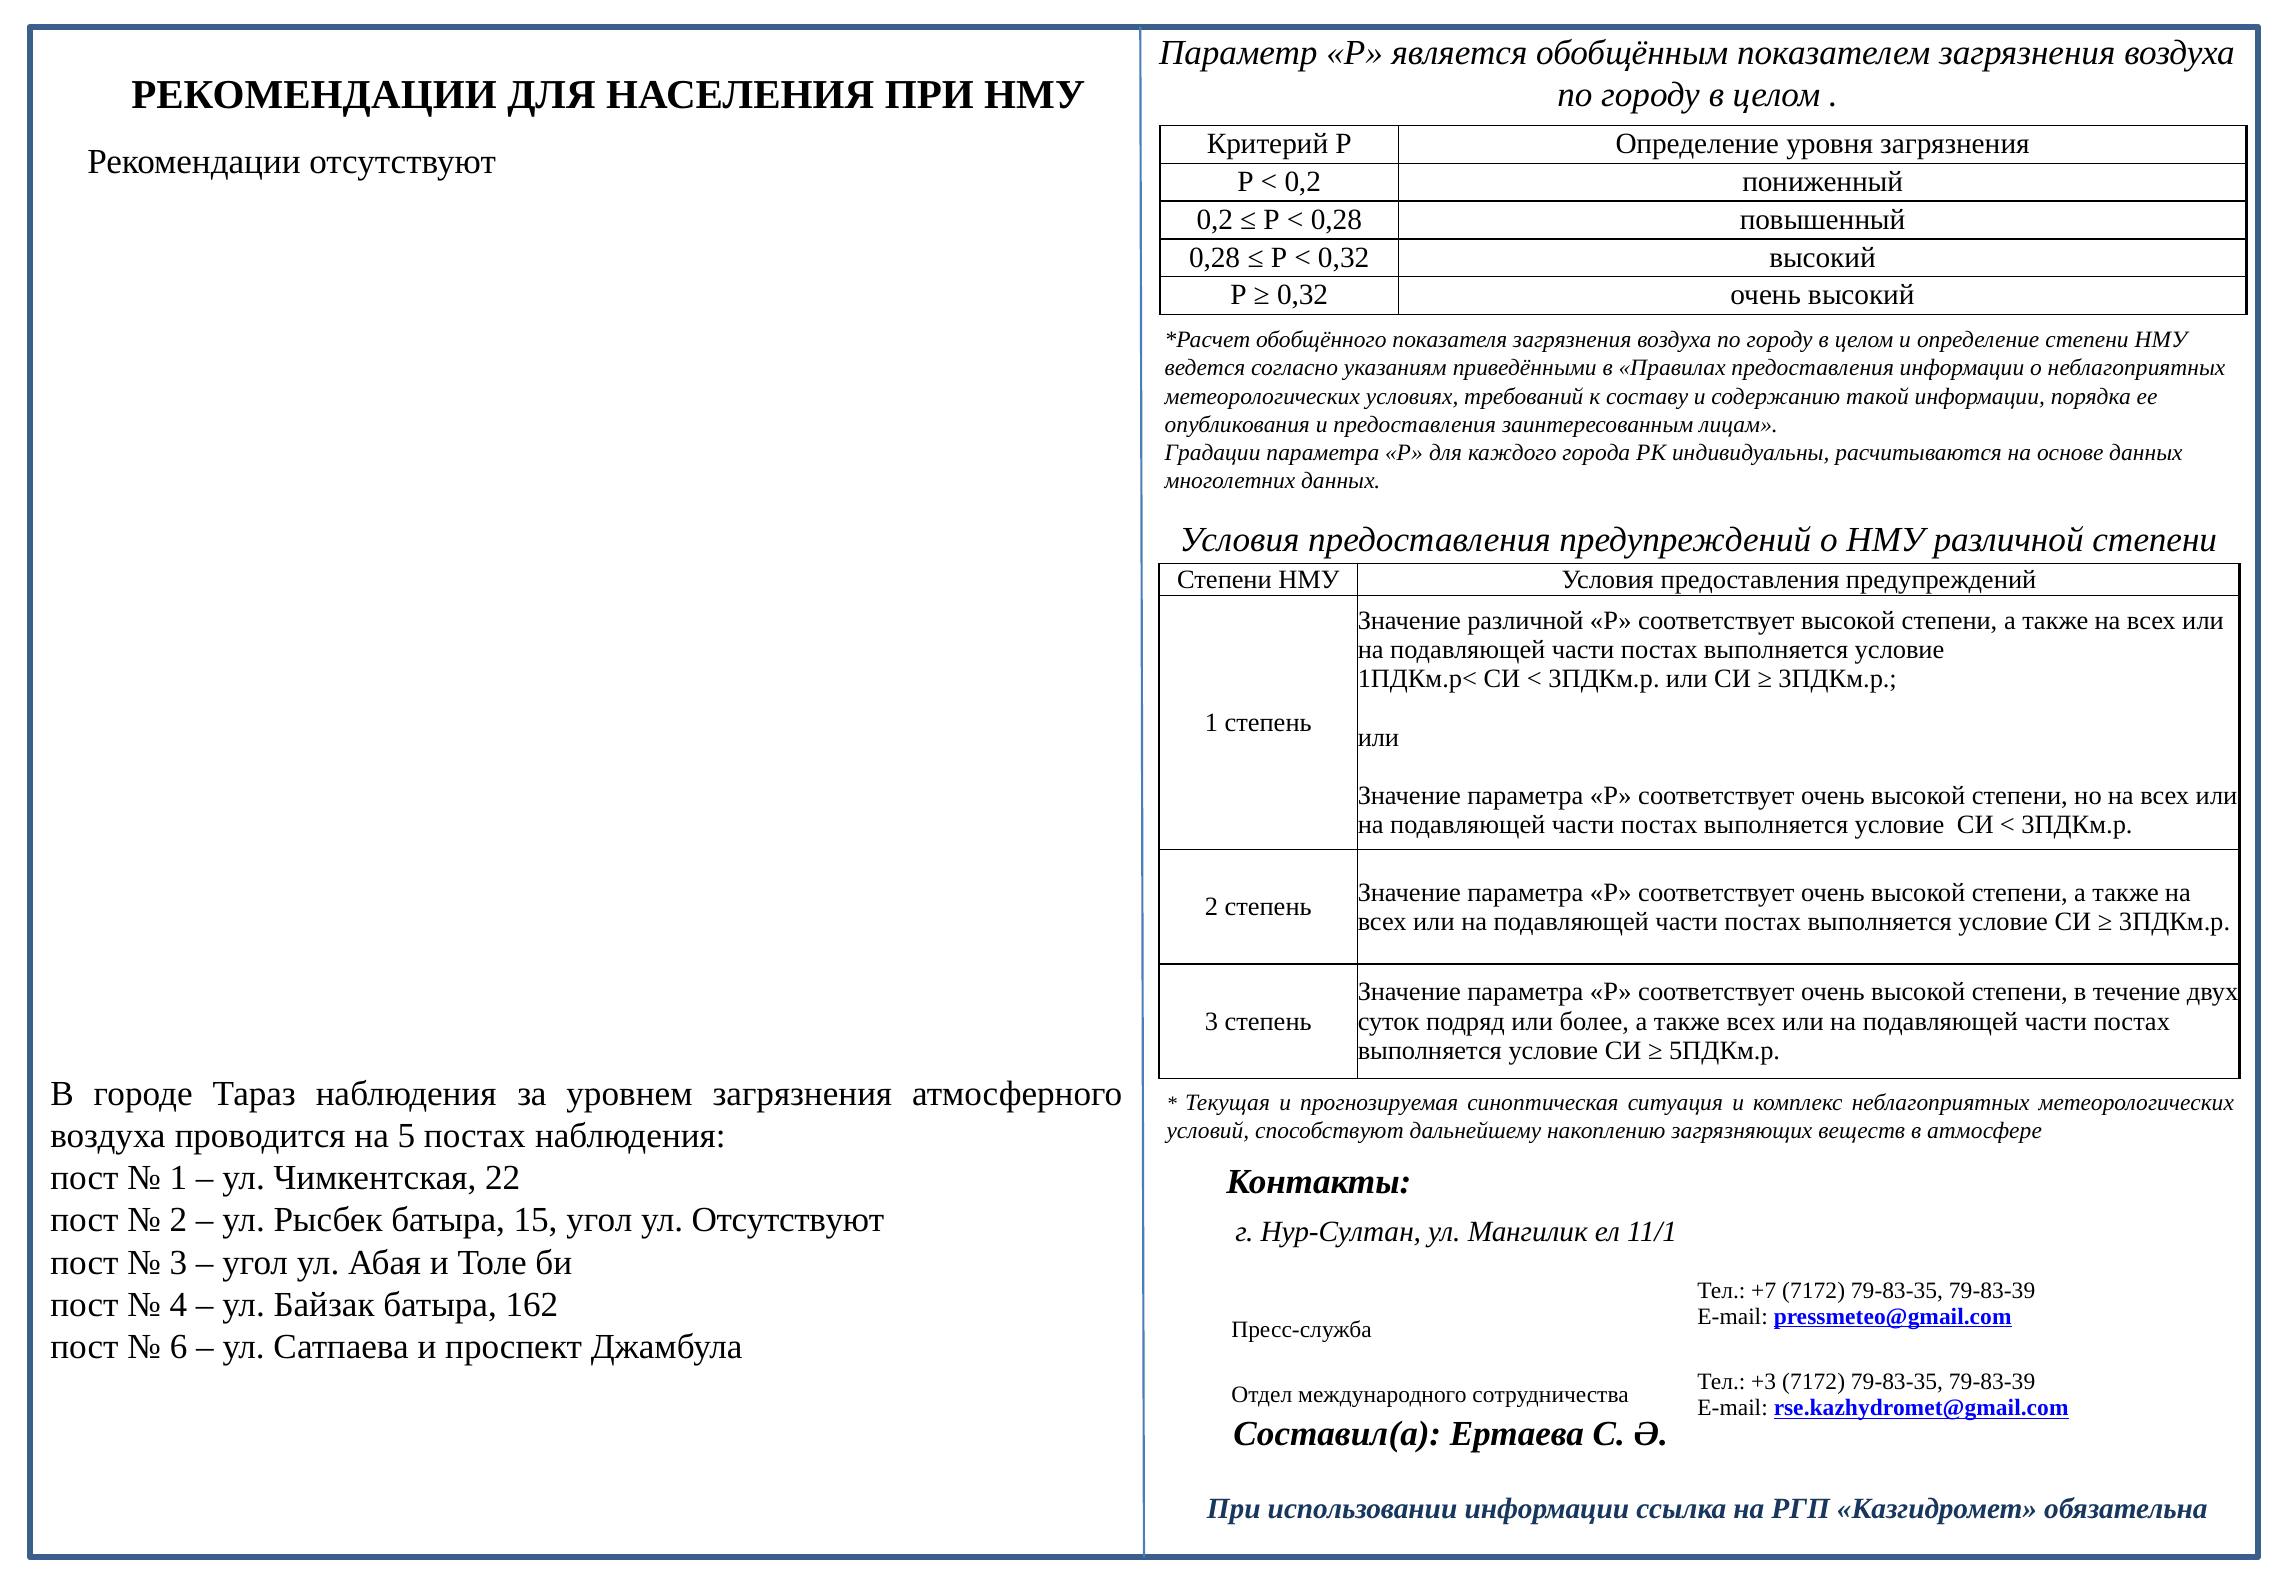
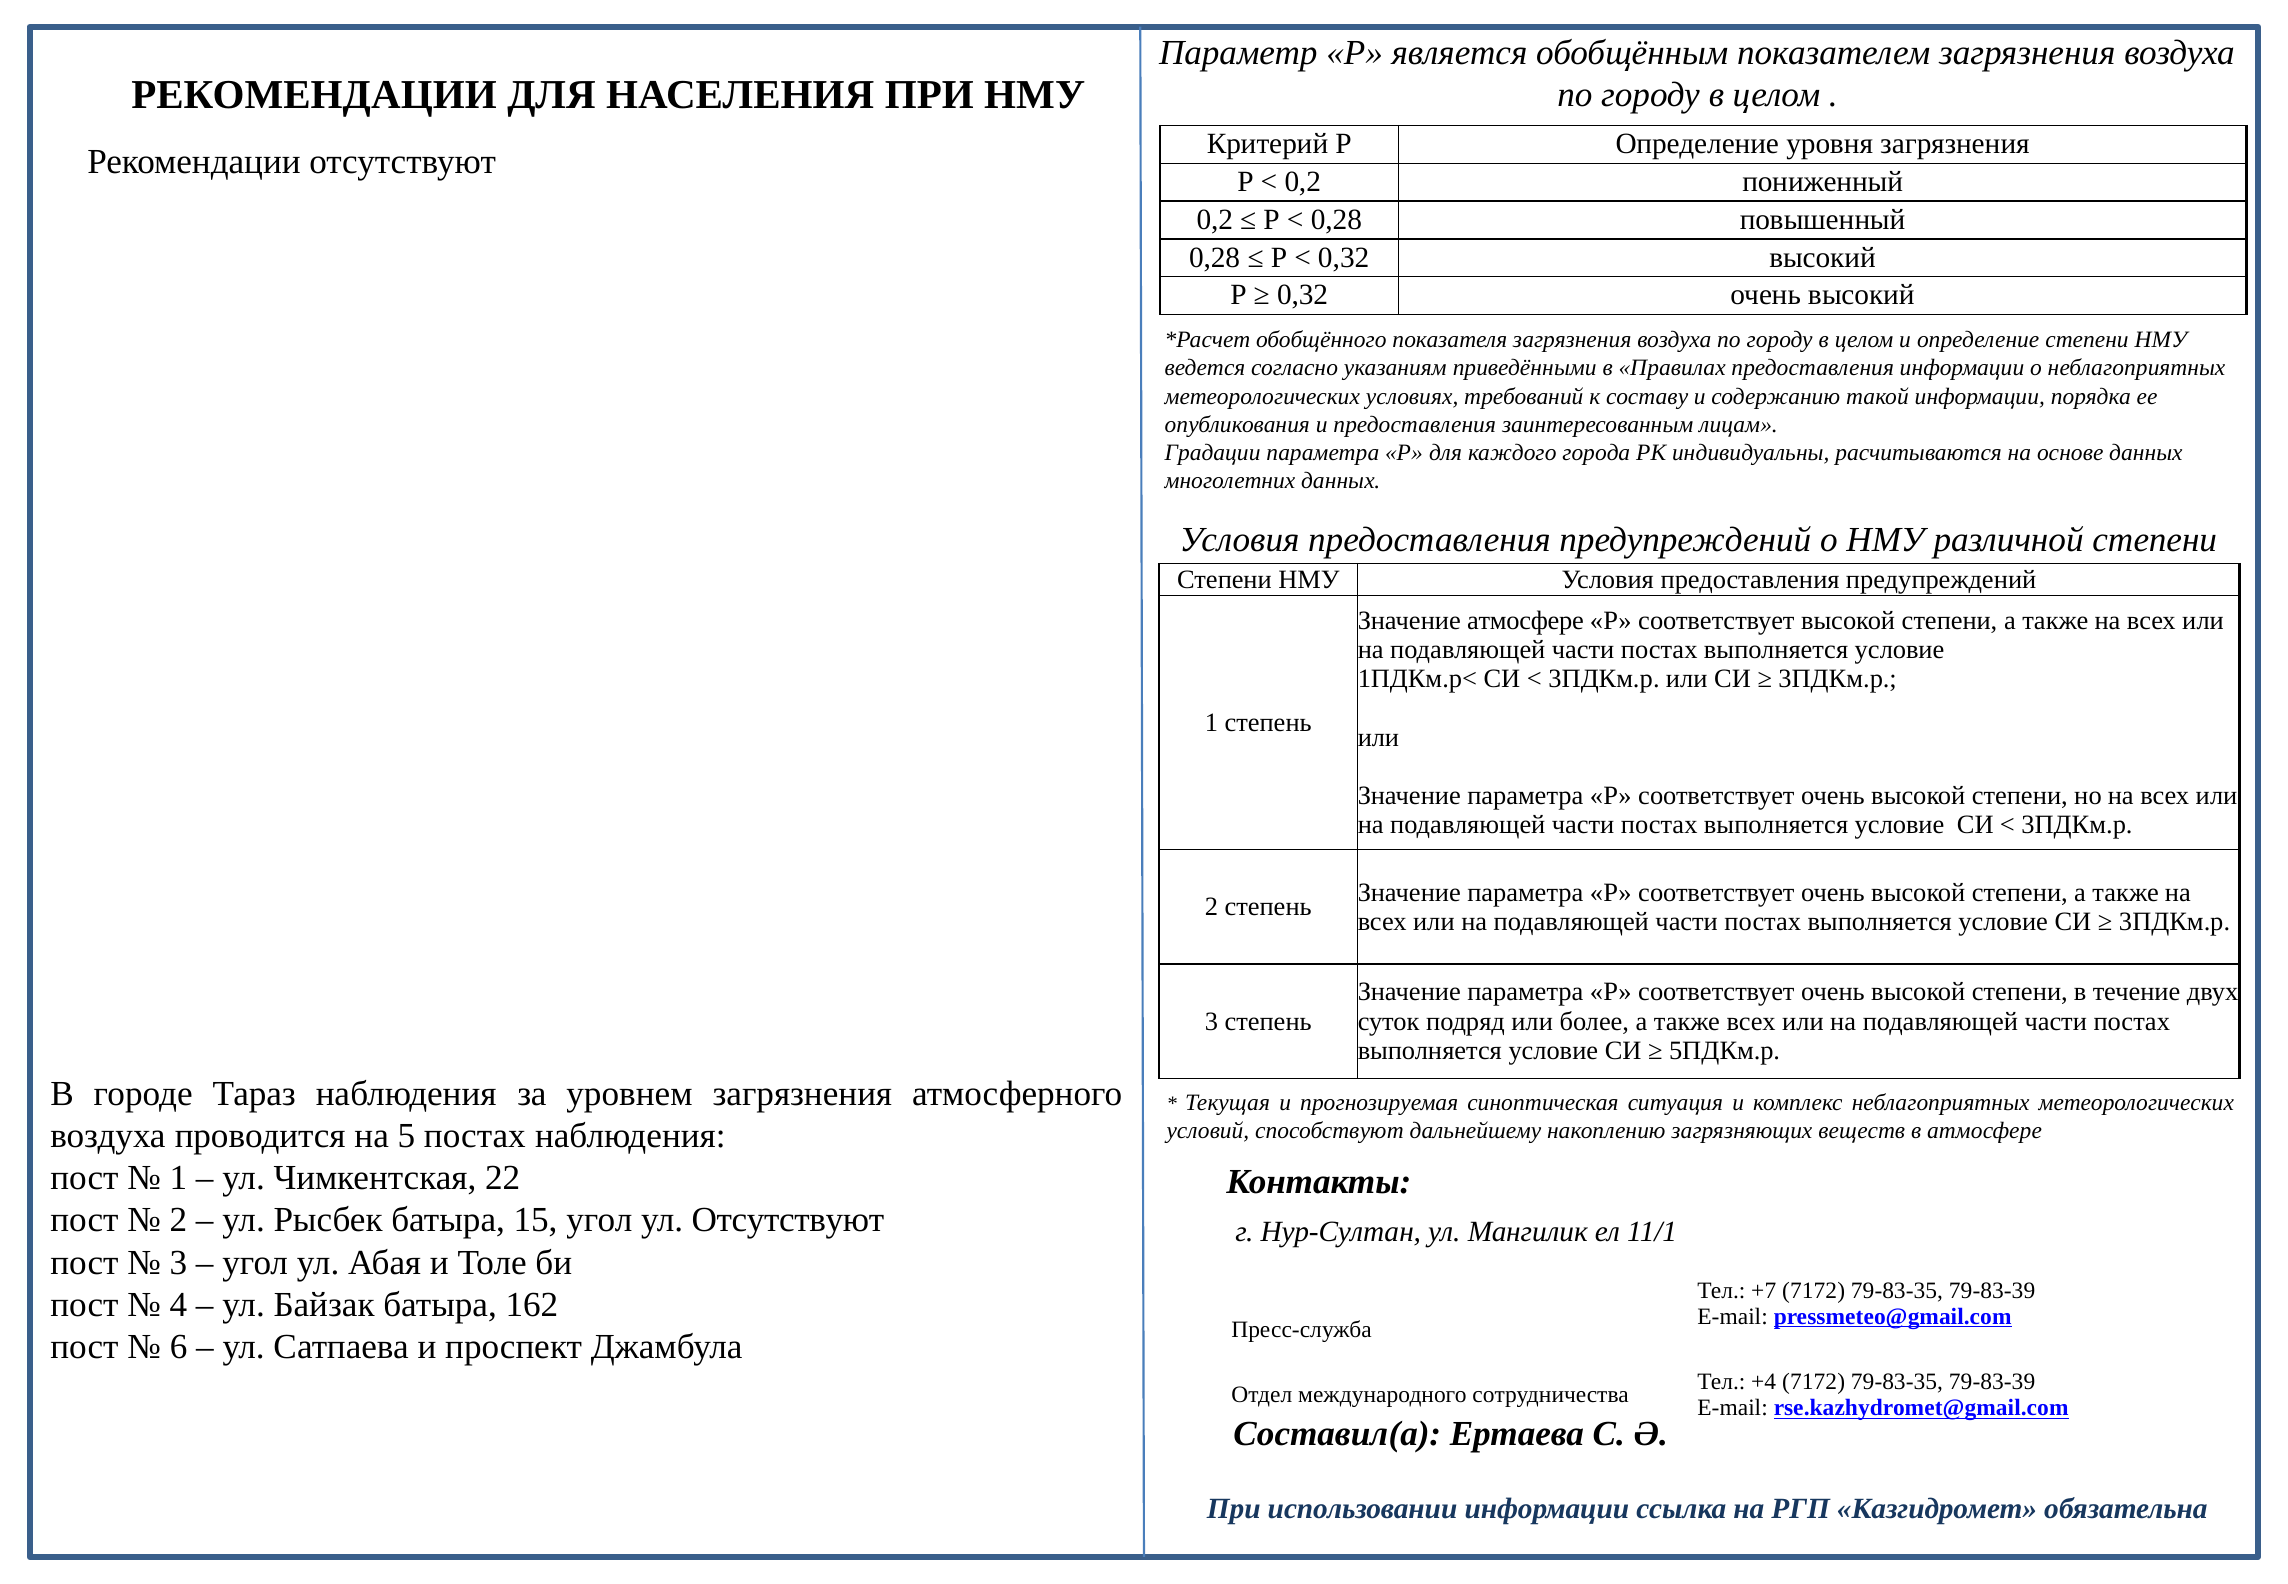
Значение различной: различной -> атмосфере (1526, 620)
+3: +3 -> +4 (1764, 1382)
